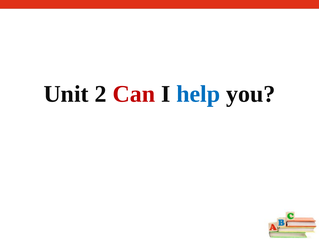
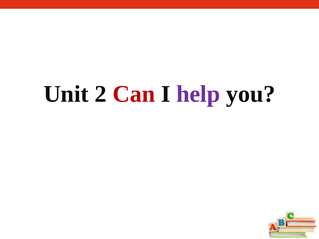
help colour: blue -> purple (198, 94)
